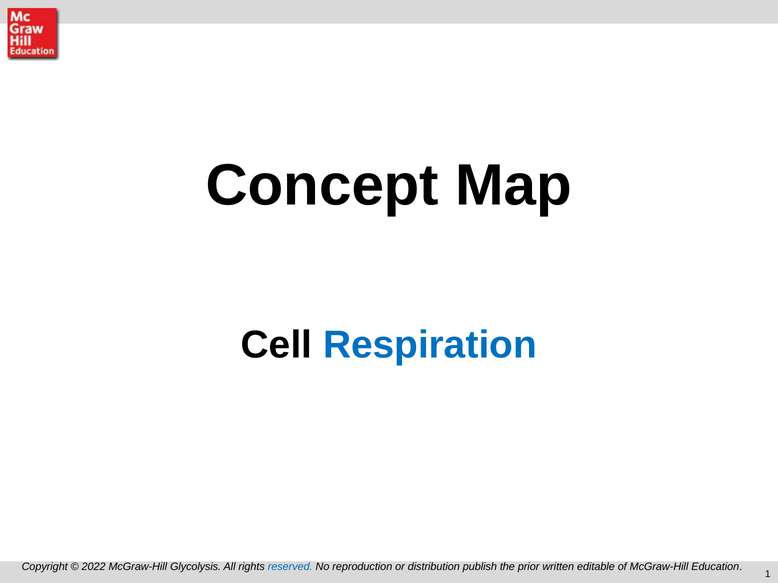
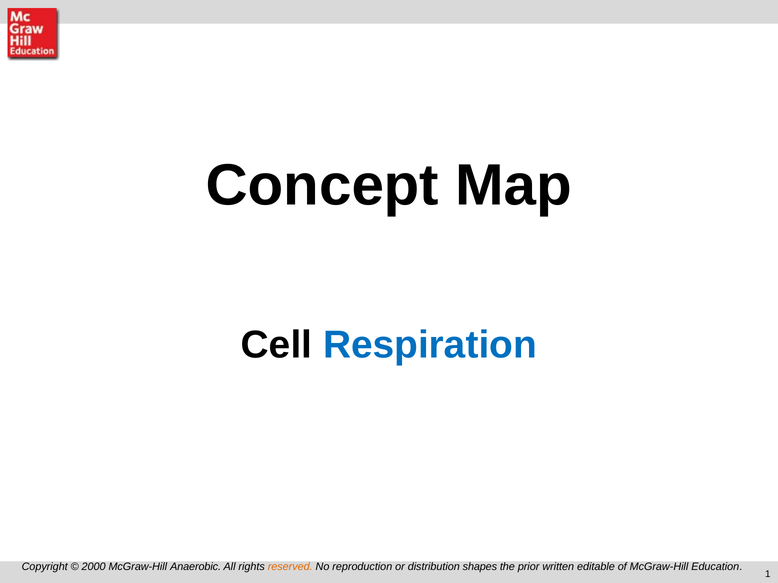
2022: 2022 -> 2000 (94, 567)
Glycolysis: Glycolysis -> Anaerobic (196, 567)
reserved colour: blue -> orange (290, 567)
publish: publish -> shapes (480, 567)
